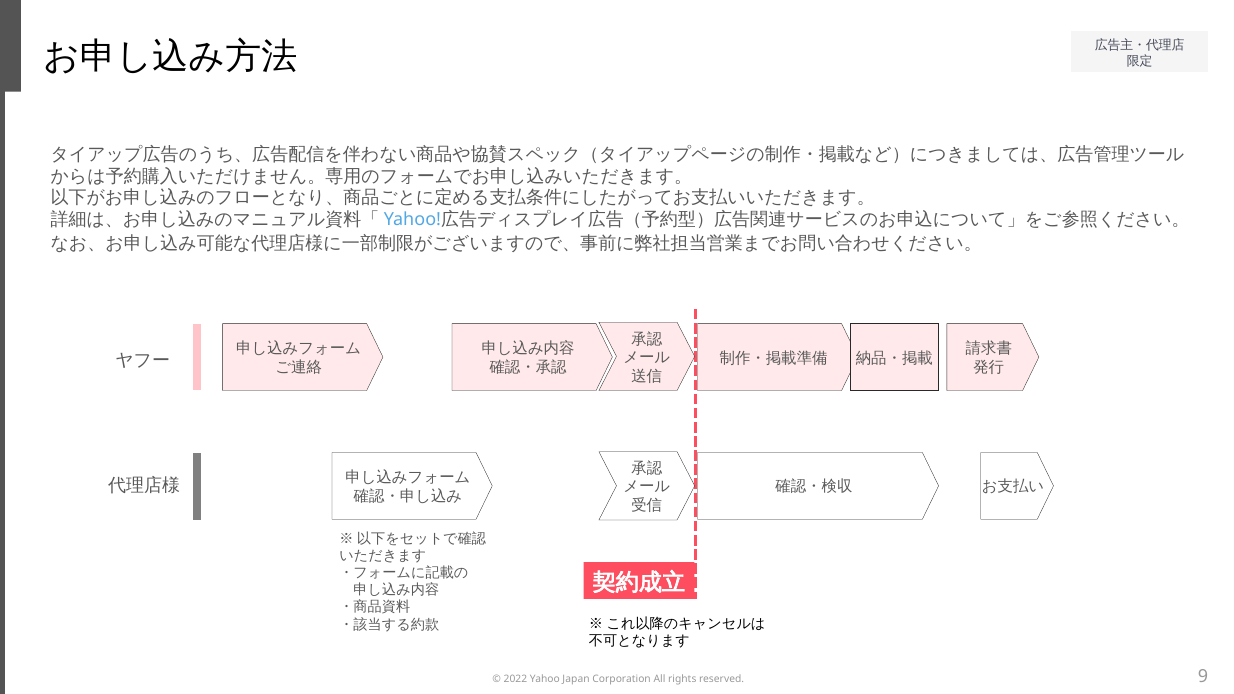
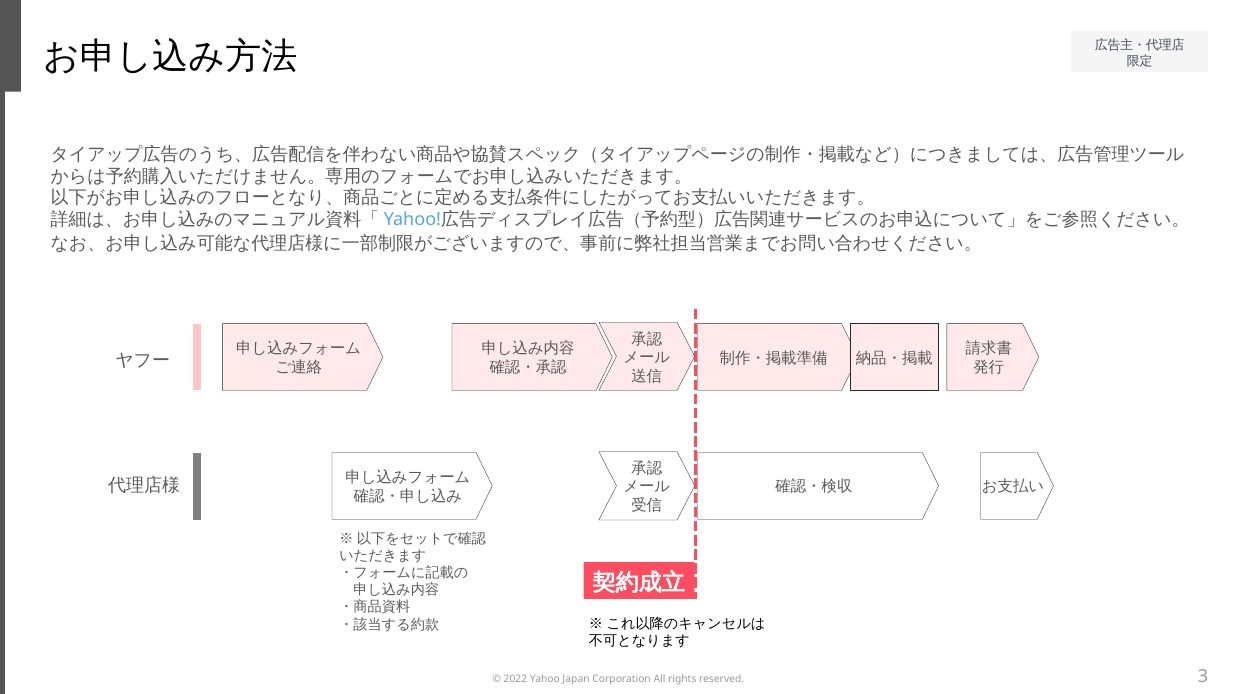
9: 9 -> 3 (1203, 677)
